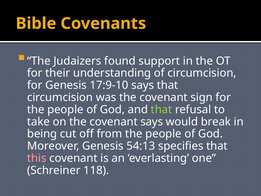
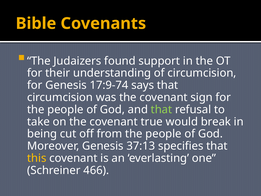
17:9-10: 17:9-10 -> 17:9-74 (109, 85)
covenant says: says -> true (152, 122)
54:13: 54:13 -> 37:13 (141, 146)
this colour: pink -> yellow (37, 158)
118: 118 -> 466 (96, 170)
